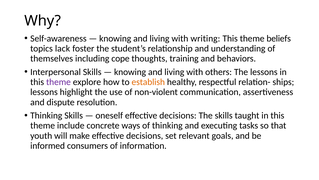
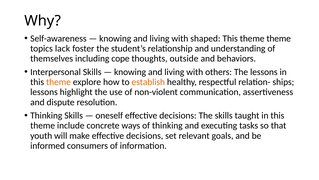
writing: writing -> shaped (205, 38)
theme beliefs: beliefs -> theme (279, 38)
training: training -> outside (184, 58)
theme colour: purple -> orange (58, 82)
